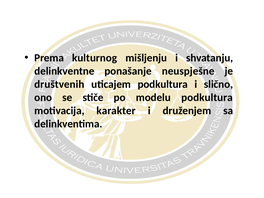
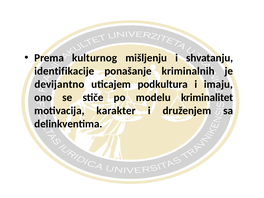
delinkventne: delinkventne -> identifikacije (64, 71)
neuspješne: neuspješne -> kriminalnih (188, 71)
društvenih: društvenih -> devijantno (59, 84)
slično: slično -> imaju (218, 84)
modelu podkultura: podkultura -> kriminalitet (207, 97)
